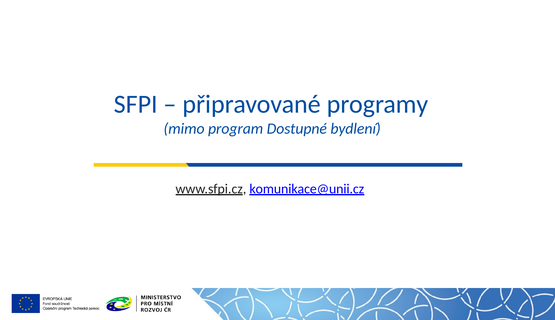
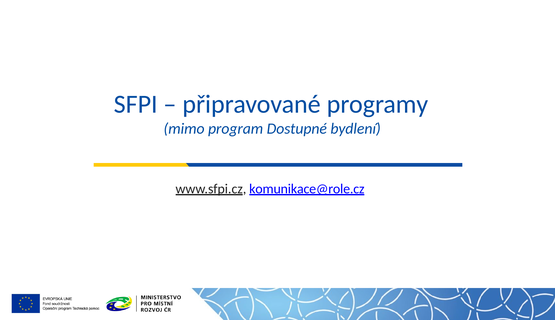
komunikace@unii.cz: komunikace@unii.cz -> komunikace@role.cz (307, 189)
